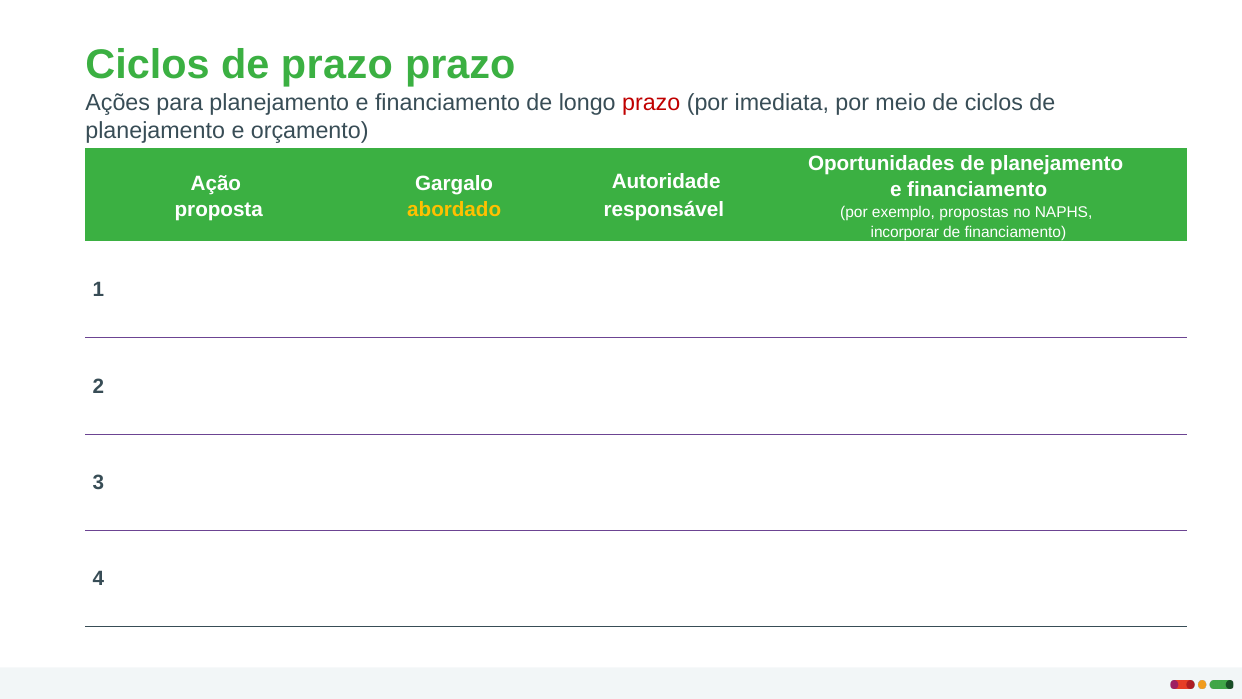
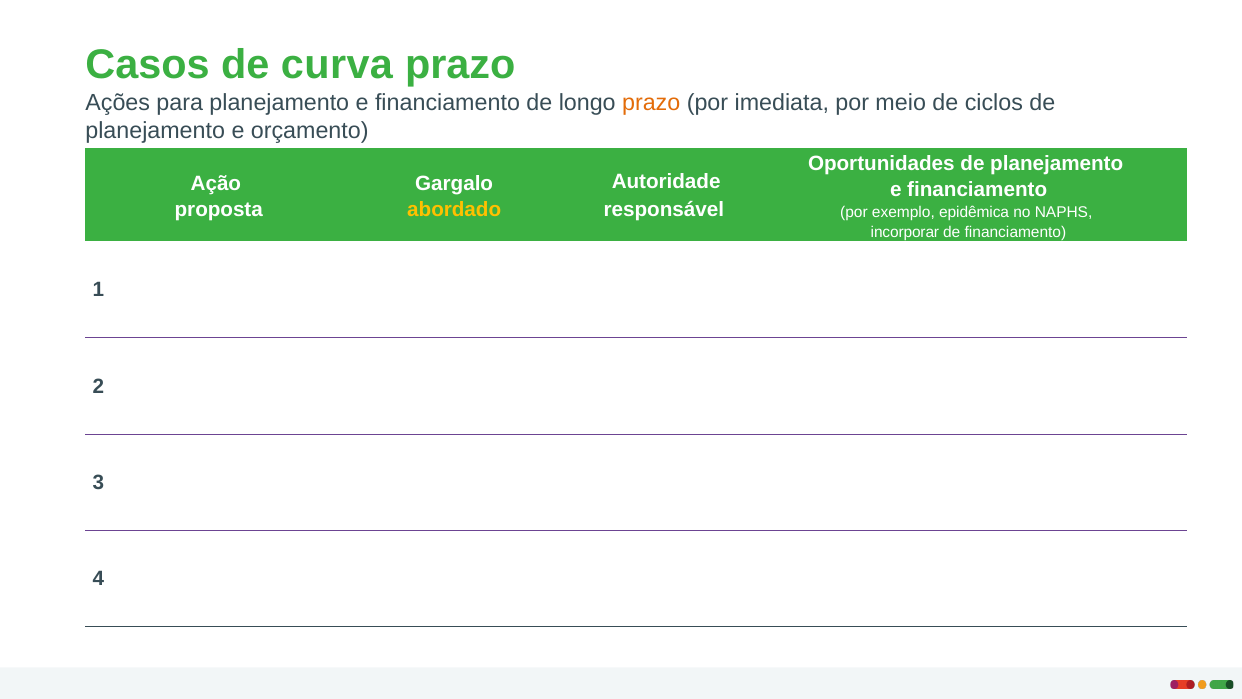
Ciclos: Ciclos -> Casos (147, 65)
de prazo: prazo -> curva (337, 65)
prazo colour: red -> orange (651, 102)
propostas: propostas -> epidêmica (974, 212)
